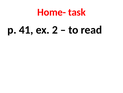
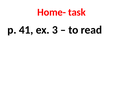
2: 2 -> 3 (55, 30)
